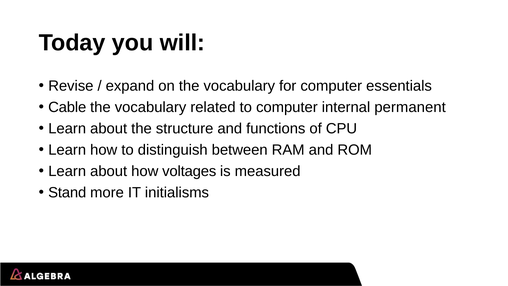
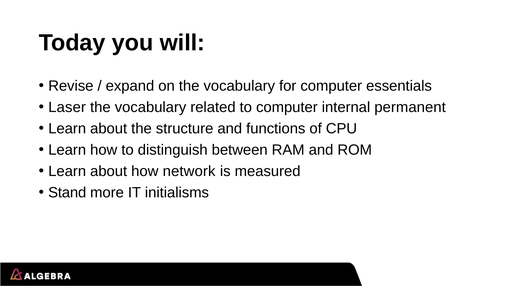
Cable: Cable -> Laser (67, 107)
voltages: voltages -> network (189, 171)
